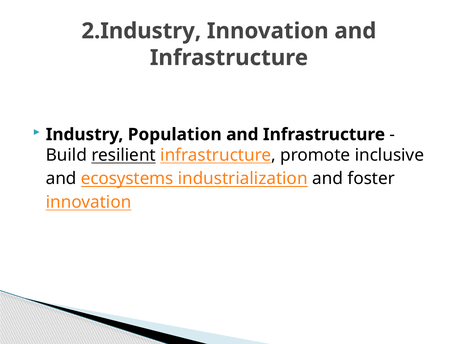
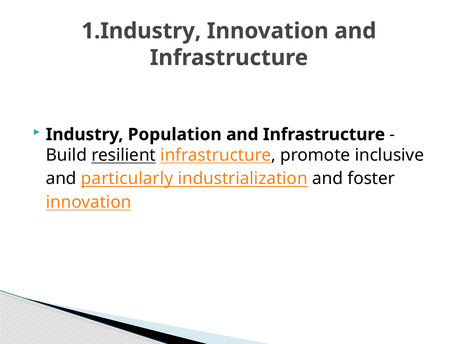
2.Industry: 2.Industry -> 1.Industry (141, 31)
ecosystems: ecosystems -> particularly (127, 178)
